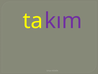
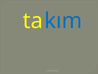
kım colour: purple -> blue (63, 21)
